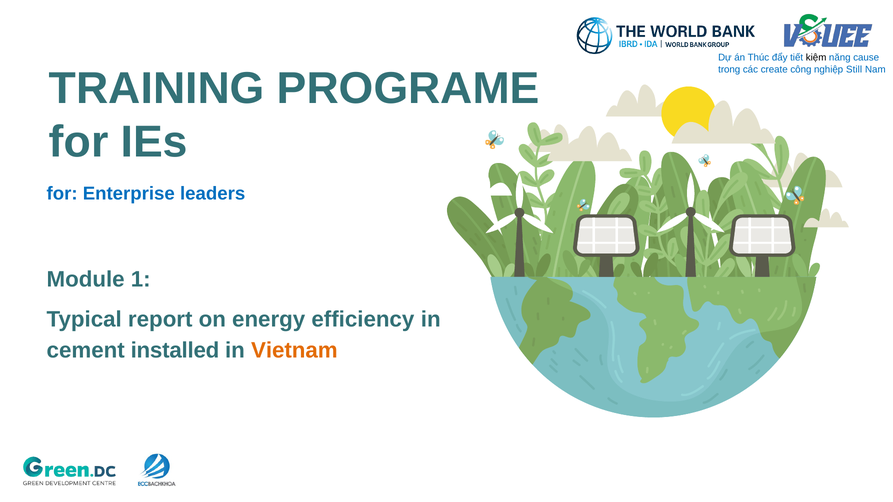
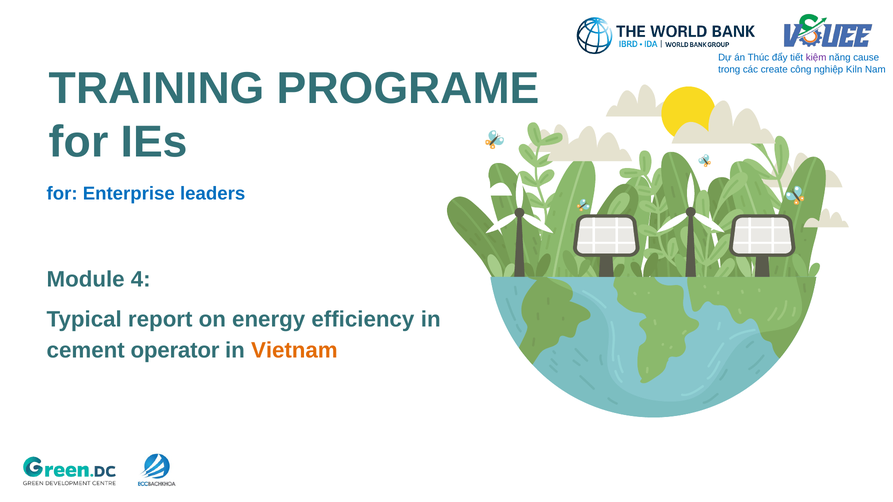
kiệm colour: black -> purple (816, 58)
Still: Still -> Kiln (854, 70)
1: 1 -> 4 (141, 280)
installed: installed -> operator (175, 350)
